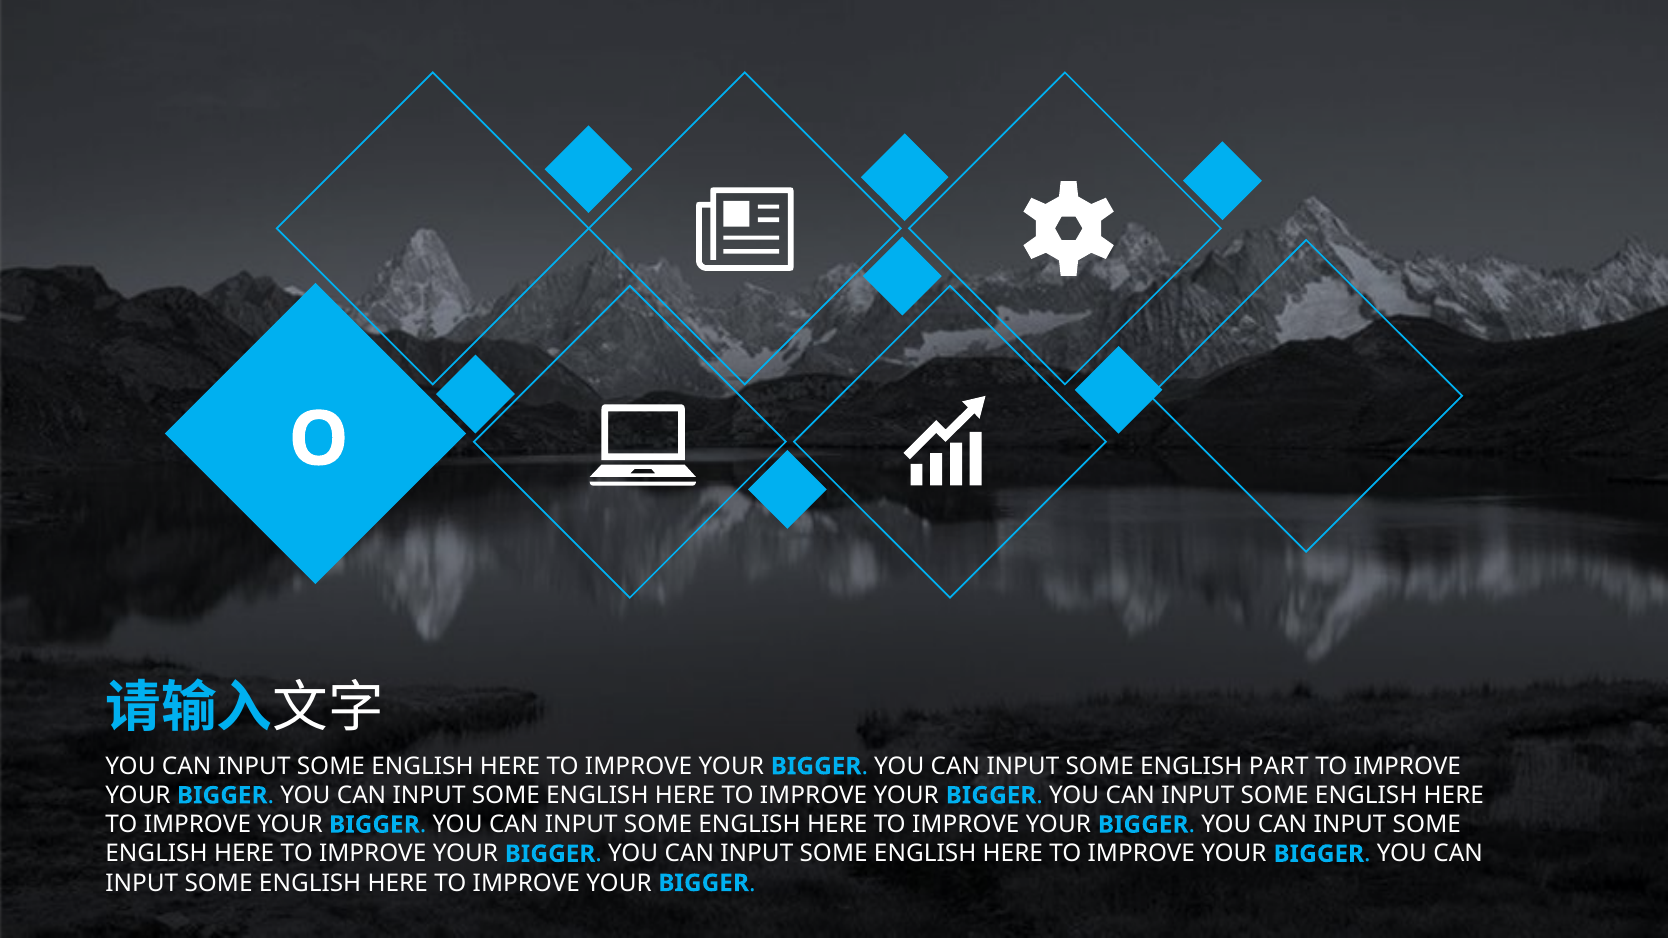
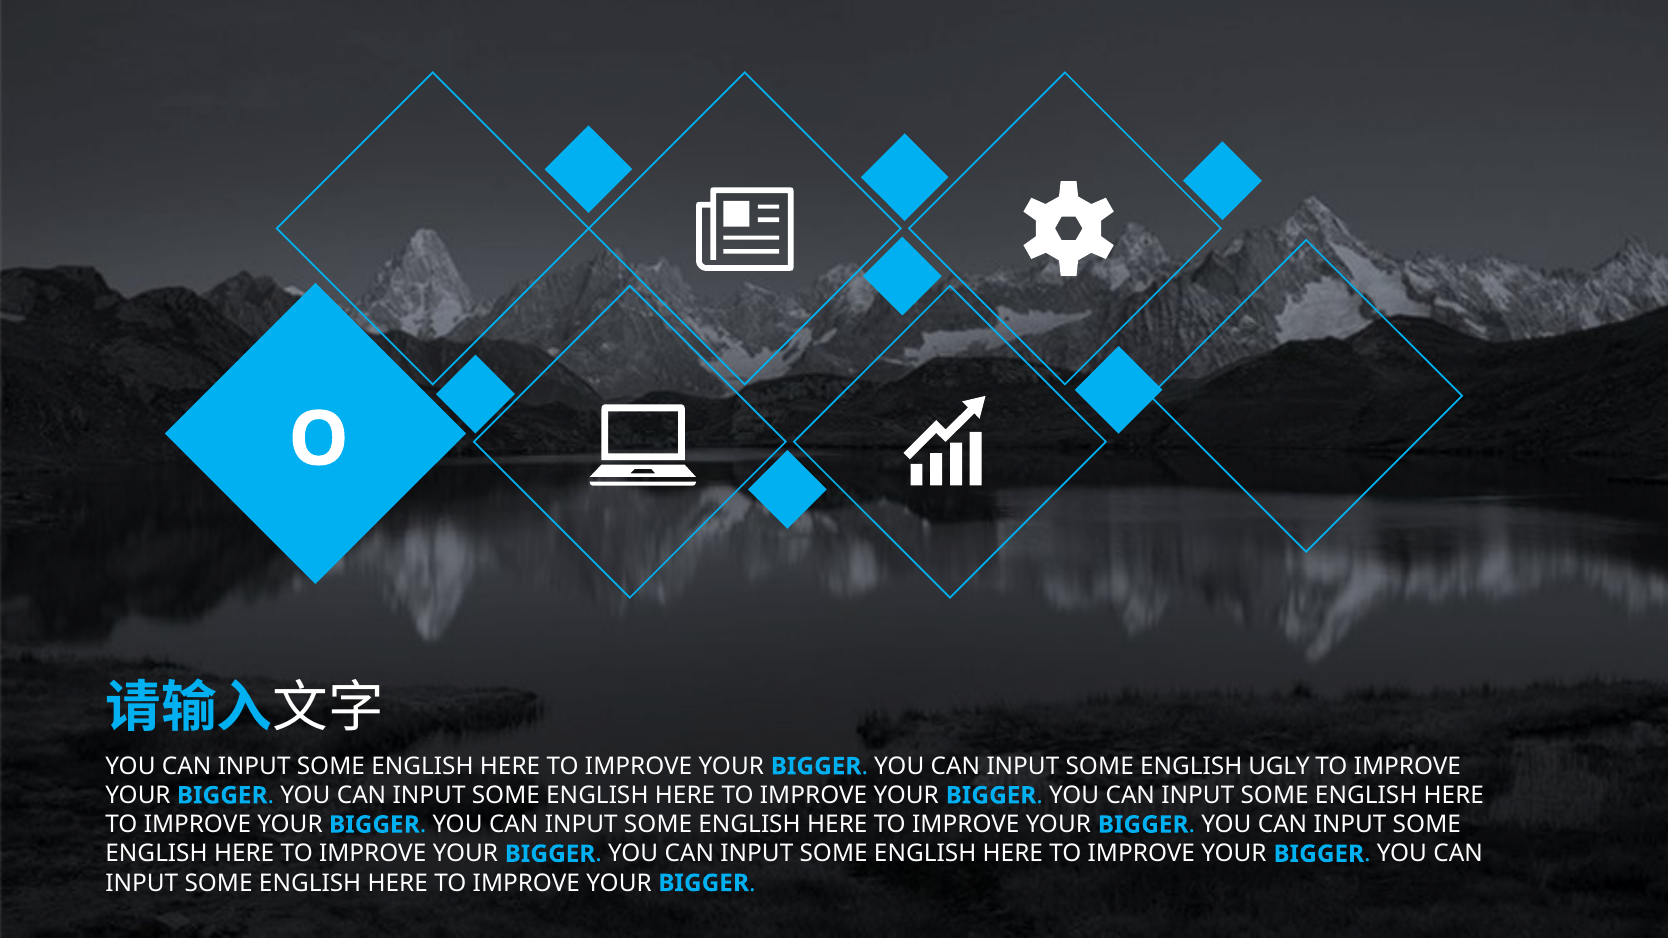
PART: PART -> UGLY (1279, 766)
